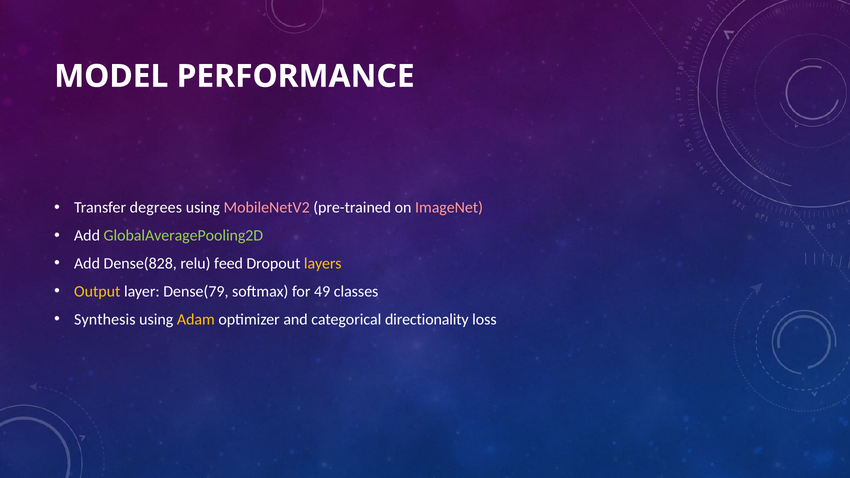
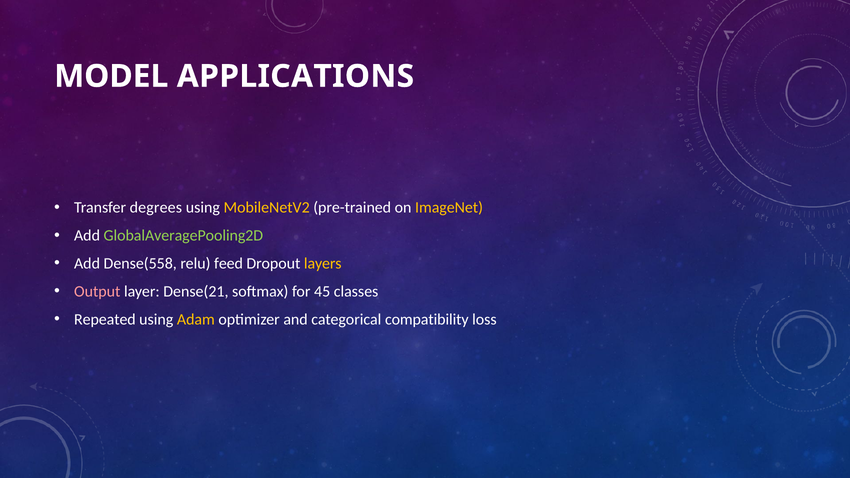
PERFORMANCE: PERFORMANCE -> APPLICATIONS (295, 76)
MobileNetV2 colour: pink -> yellow (267, 208)
ImageNet colour: pink -> yellow (449, 208)
Dense(828: Dense(828 -> Dense(558 (140, 264)
Output colour: yellow -> pink (97, 292)
Dense(79: Dense(79 -> Dense(21 (196, 292)
49: 49 -> 45 (322, 292)
Synthesis: Synthesis -> Repeated (105, 320)
directionality: directionality -> compatibility (427, 320)
